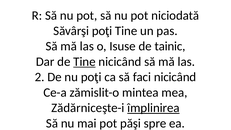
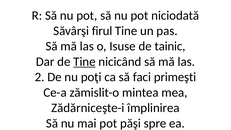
Săvârşi poţi: poţi -> firul (102, 31)
faci nicicând: nicicând -> primeşti (175, 77)
împlinirea underline: present -> none (153, 108)
